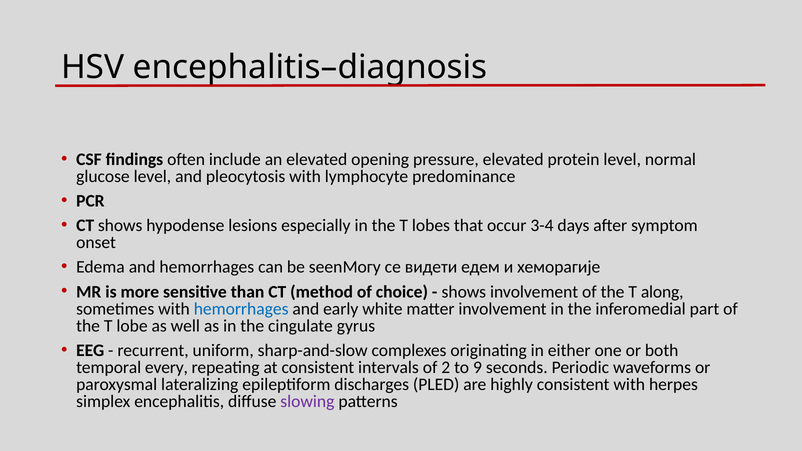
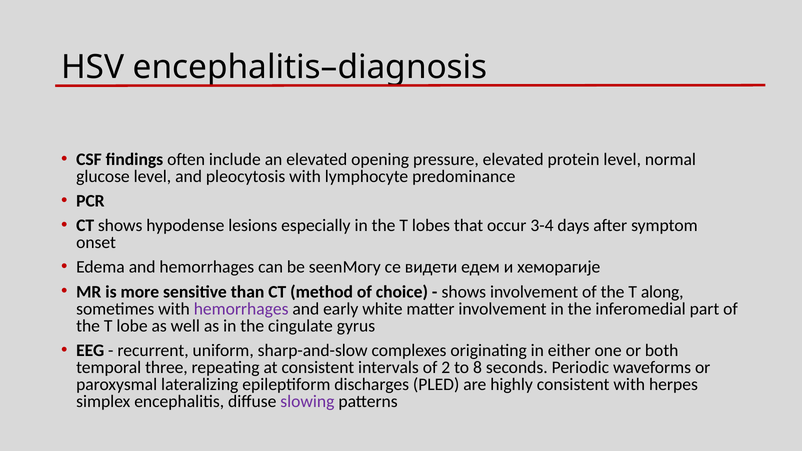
hemorrhages colour: blue -> purple (241, 309)
every: every -> three (166, 368)
9: 9 -> 8 (477, 368)
